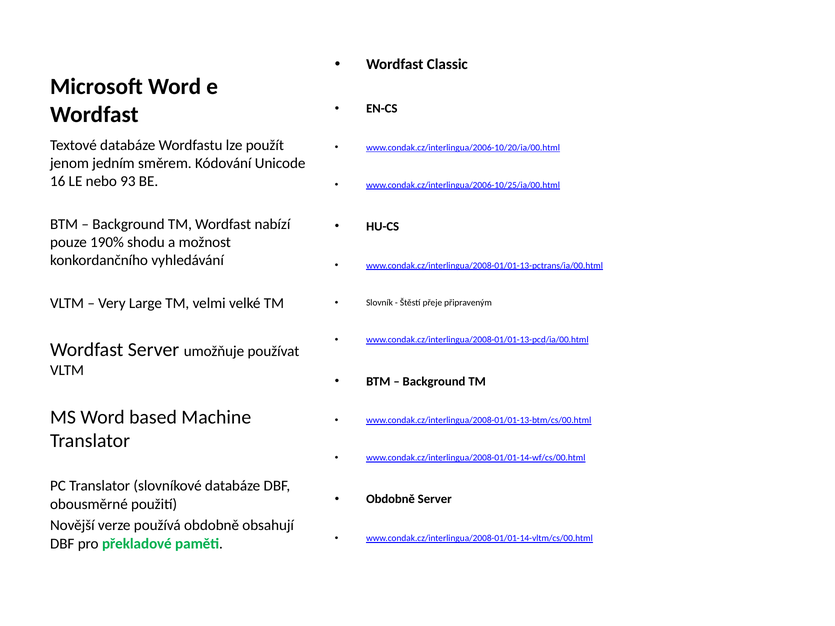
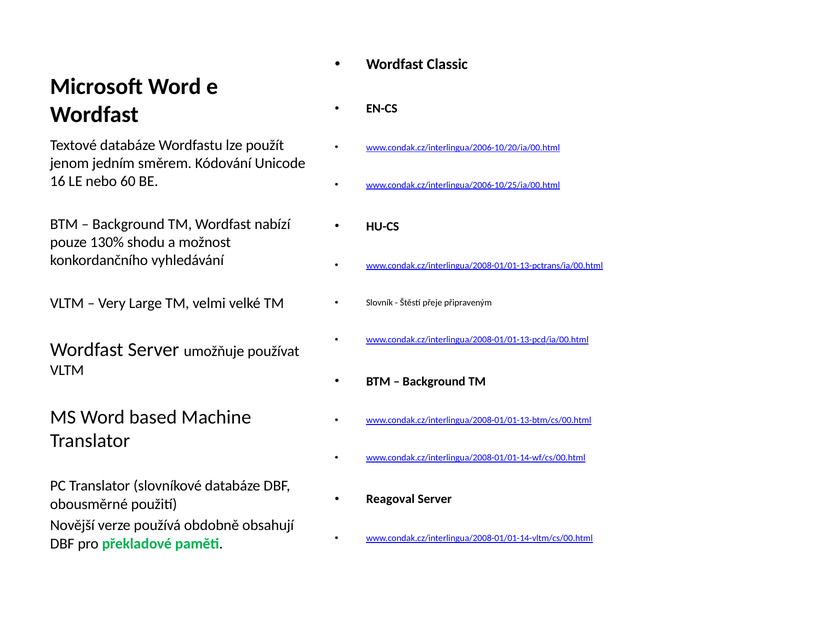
93: 93 -> 60 (128, 182)
190%: 190% -> 130% (107, 242)
Obdobně: Obdobně -> Reagoval (390, 499)
